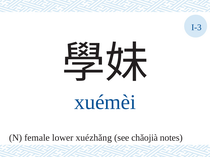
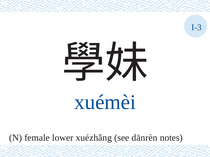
chǎojià: chǎojià -> dānrèn (145, 138)
